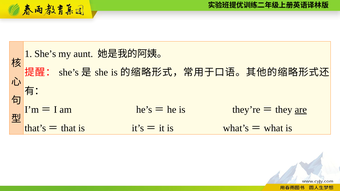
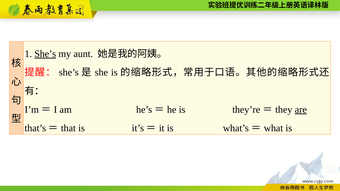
She’s underline: none -> present (45, 54)
